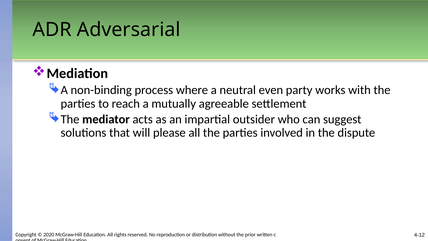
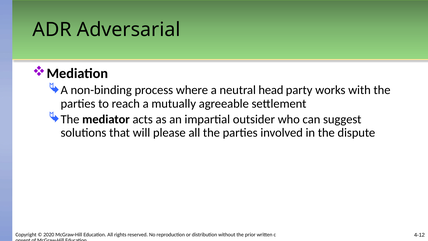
even: even -> head (271, 90)
